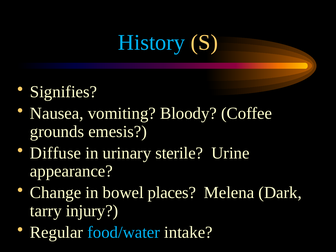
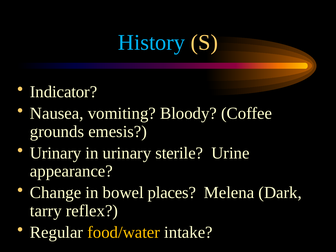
Signifies: Signifies -> Indicator (64, 92)
Diffuse: Diffuse -> Urinary (56, 153)
injury: injury -> reflex (92, 211)
food/water colour: light blue -> yellow (124, 232)
